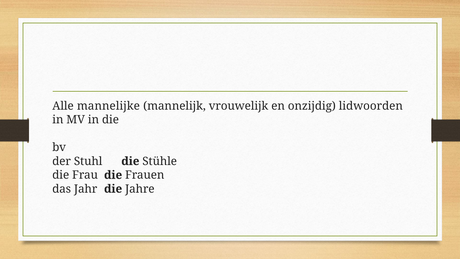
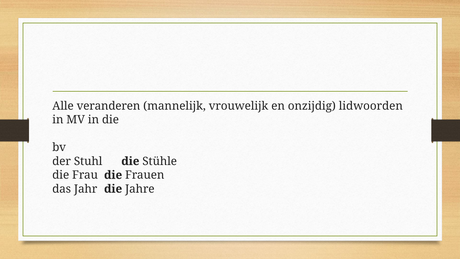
mannelijke: mannelijke -> veranderen (109, 106)
